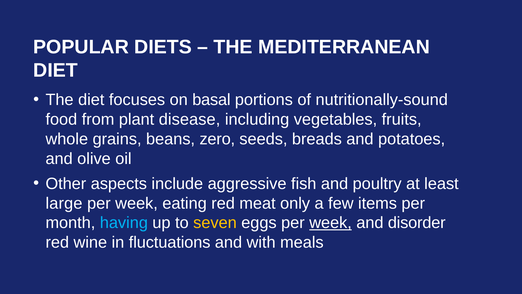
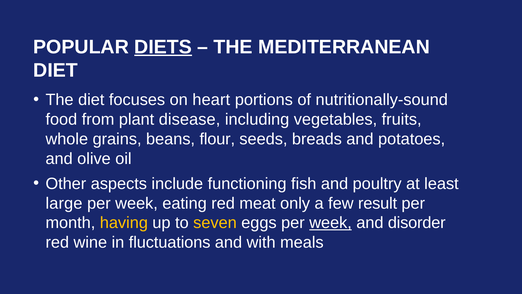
DIETS underline: none -> present (163, 47)
basal: basal -> heart (211, 100)
zero: zero -> flour (217, 139)
aggressive: aggressive -> functioning (247, 183)
items: items -> result (378, 203)
having colour: light blue -> yellow (124, 223)
